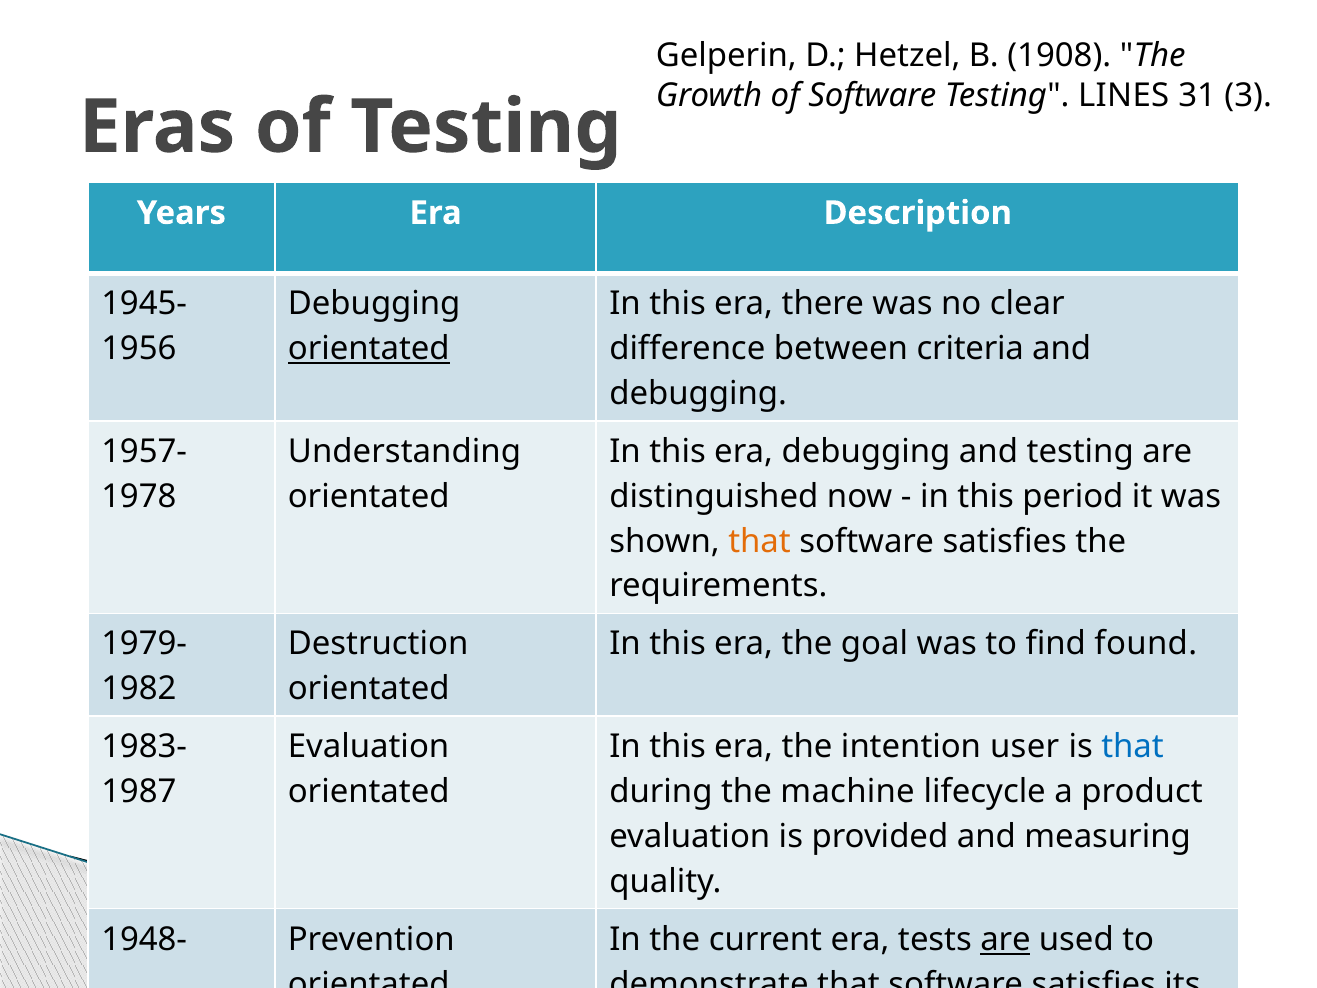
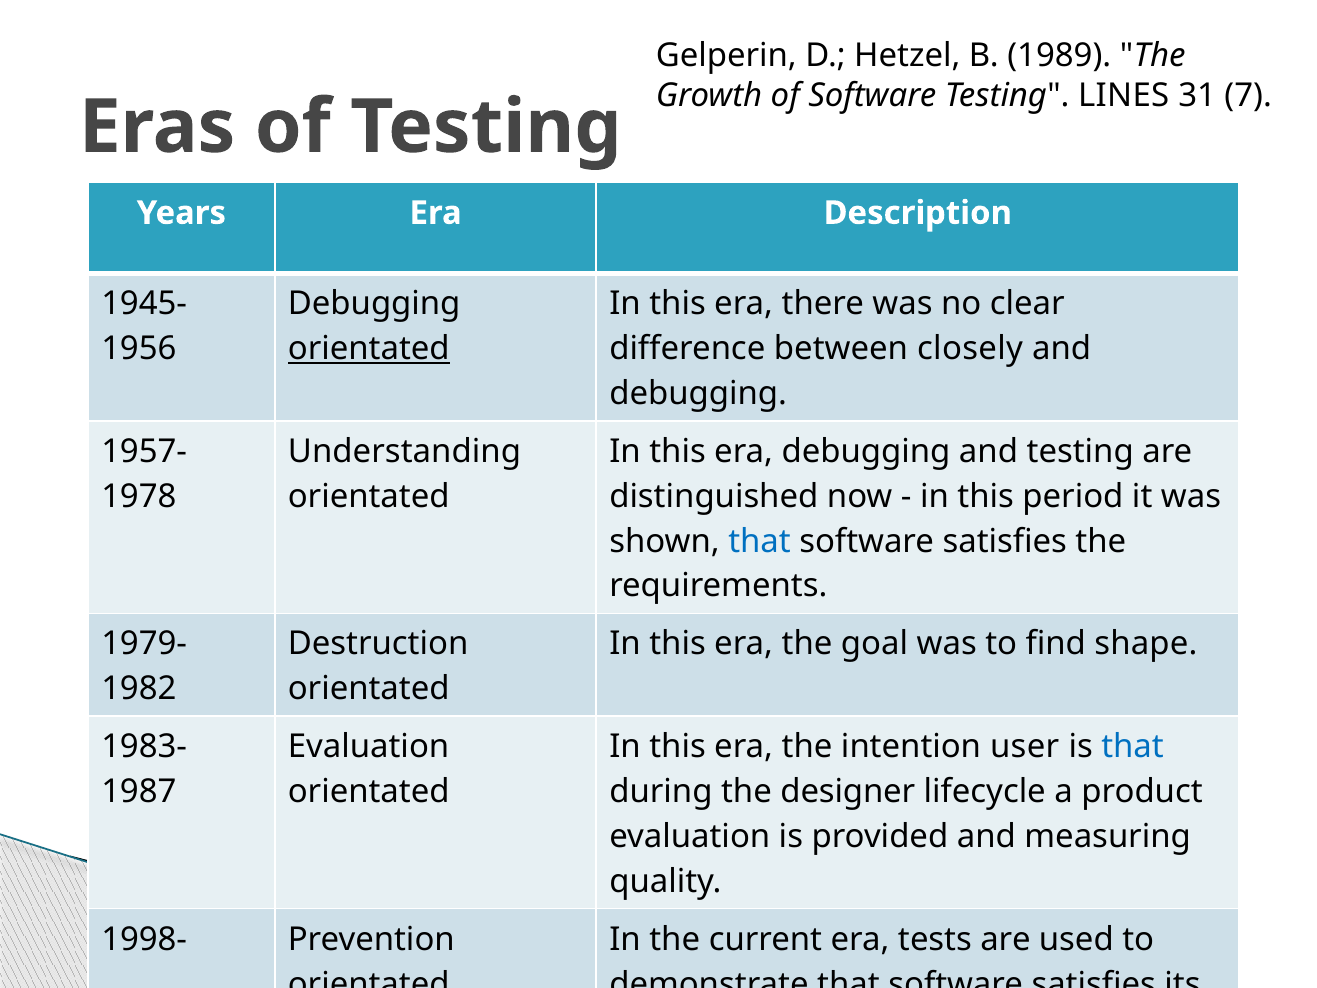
1908: 1908 -> 1989 (1059, 56)
3: 3 -> 7 (1248, 95)
criteria: criteria -> closely (970, 349)
that colour: orange -> blue (760, 541)
found: found -> shape (1146, 644)
machine: machine -> designer (848, 792)
1948-: 1948- -> 1998- (144, 939)
are underline: present -> none (1005, 939)
